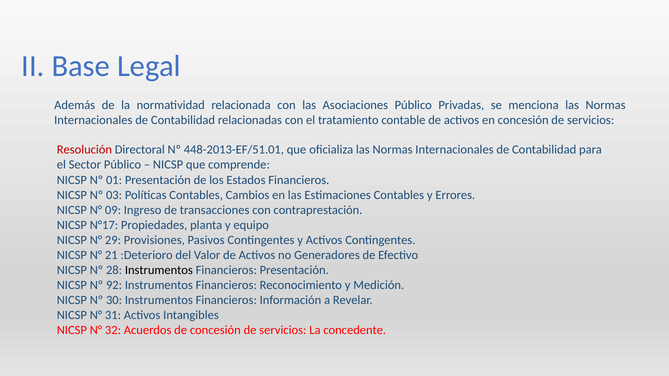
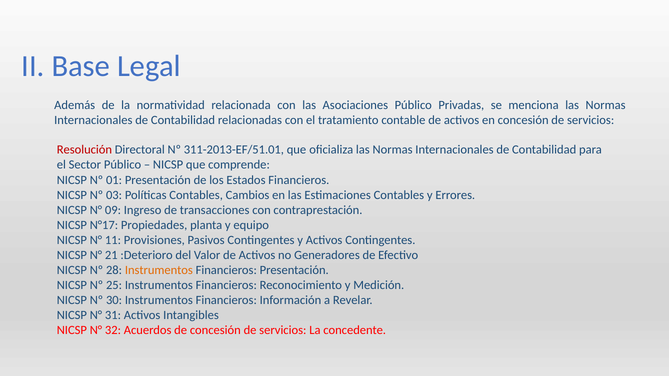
448-2013-EF/51.01: 448-2013-EF/51.01 -> 311-2013-EF/51.01 (234, 150)
29: 29 -> 11 (113, 240)
Instrumentos colour: black -> orange (159, 270)
92: 92 -> 25 (114, 285)
